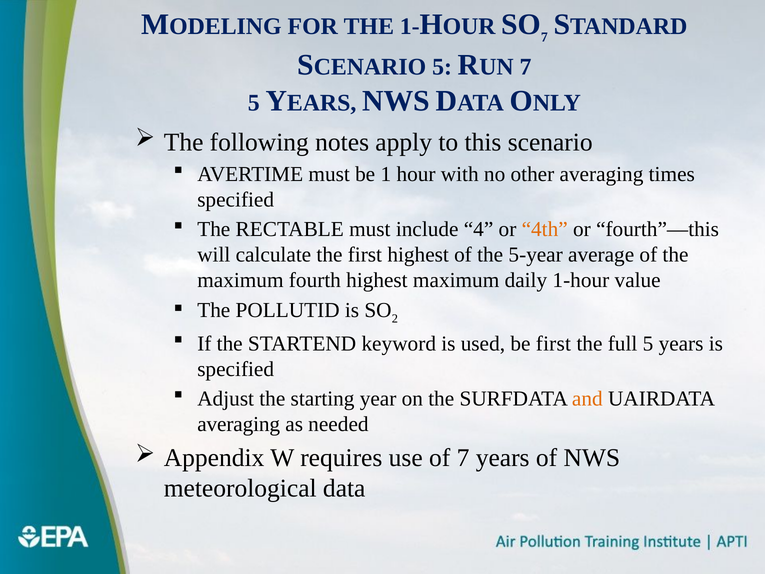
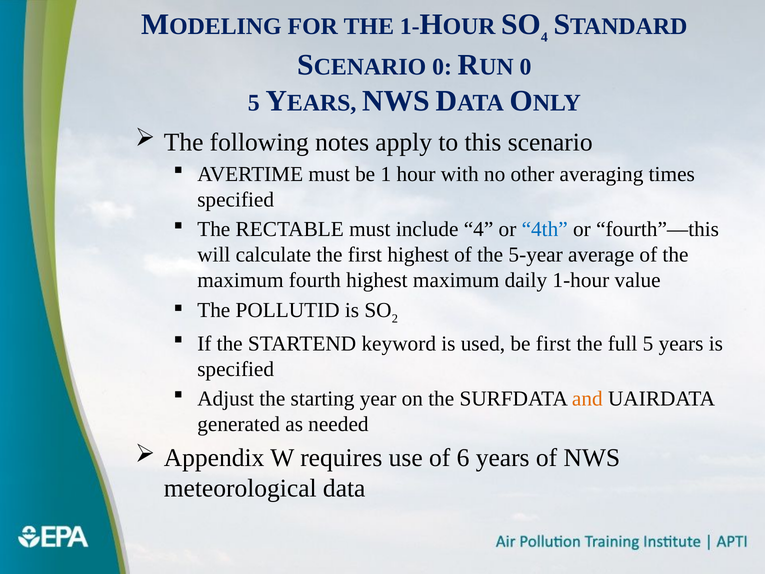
7: 7 -> 4 (544, 37)
5: 5 -> 0 (442, 67)
7: 7 -> 0 (526, 67)
4th colour: orange -> blue (545, 229)
averaging: averaging -> generated (239, 424)
of 7: 7 -> 6 (463, 458)
